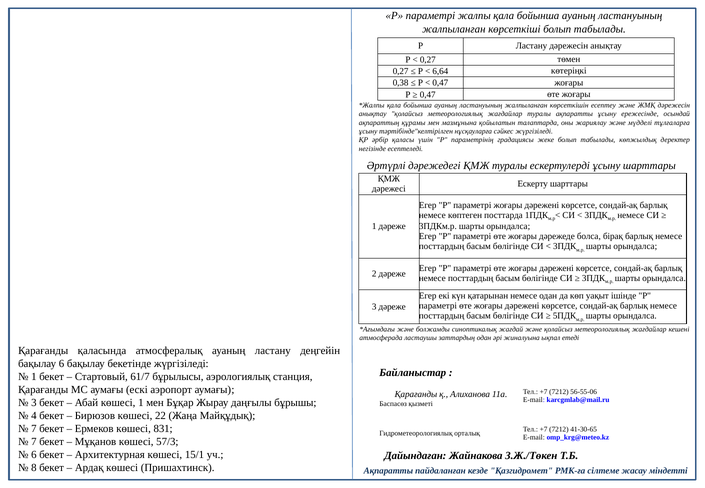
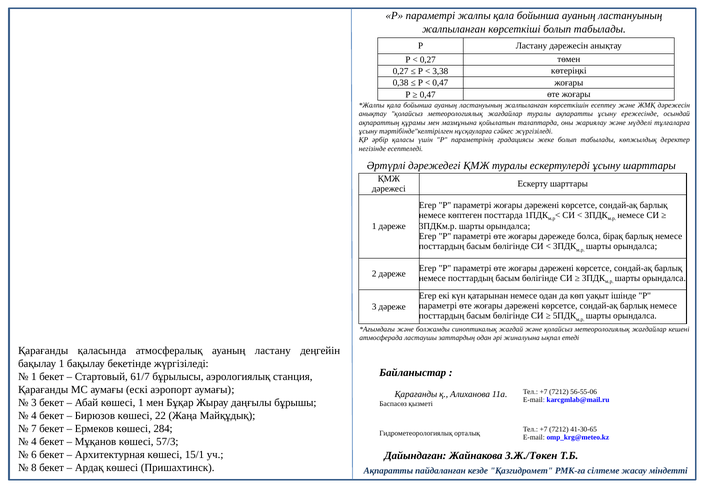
6,64: 6,64 -> 3,38 (440, 71)
бақылау 6: 6 -> 1 (61, 364)
831: 831 -> 284 (163, 429)
7: 7 -> 4 (34, 442)
